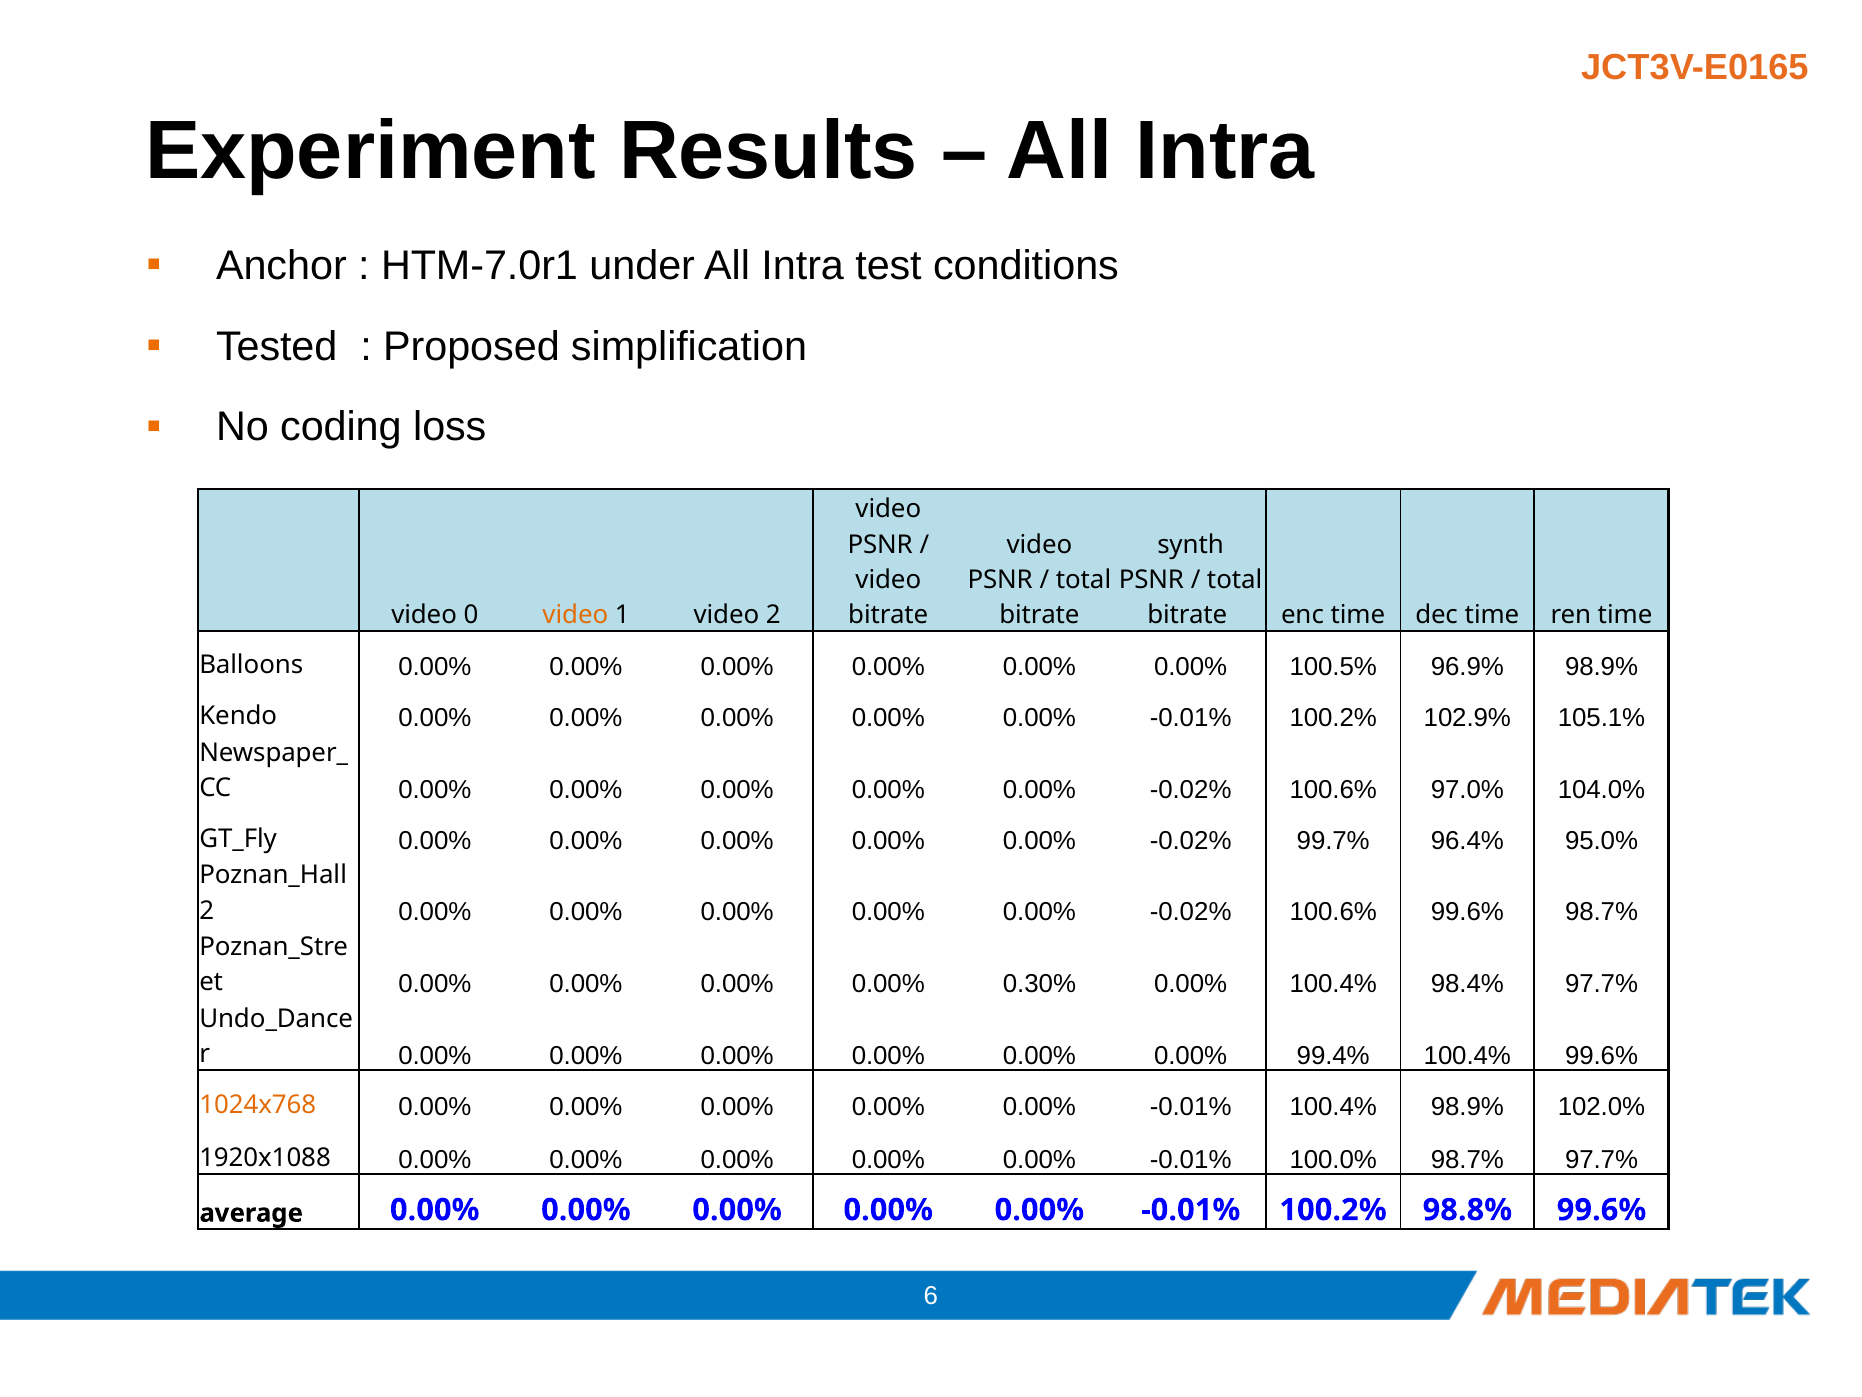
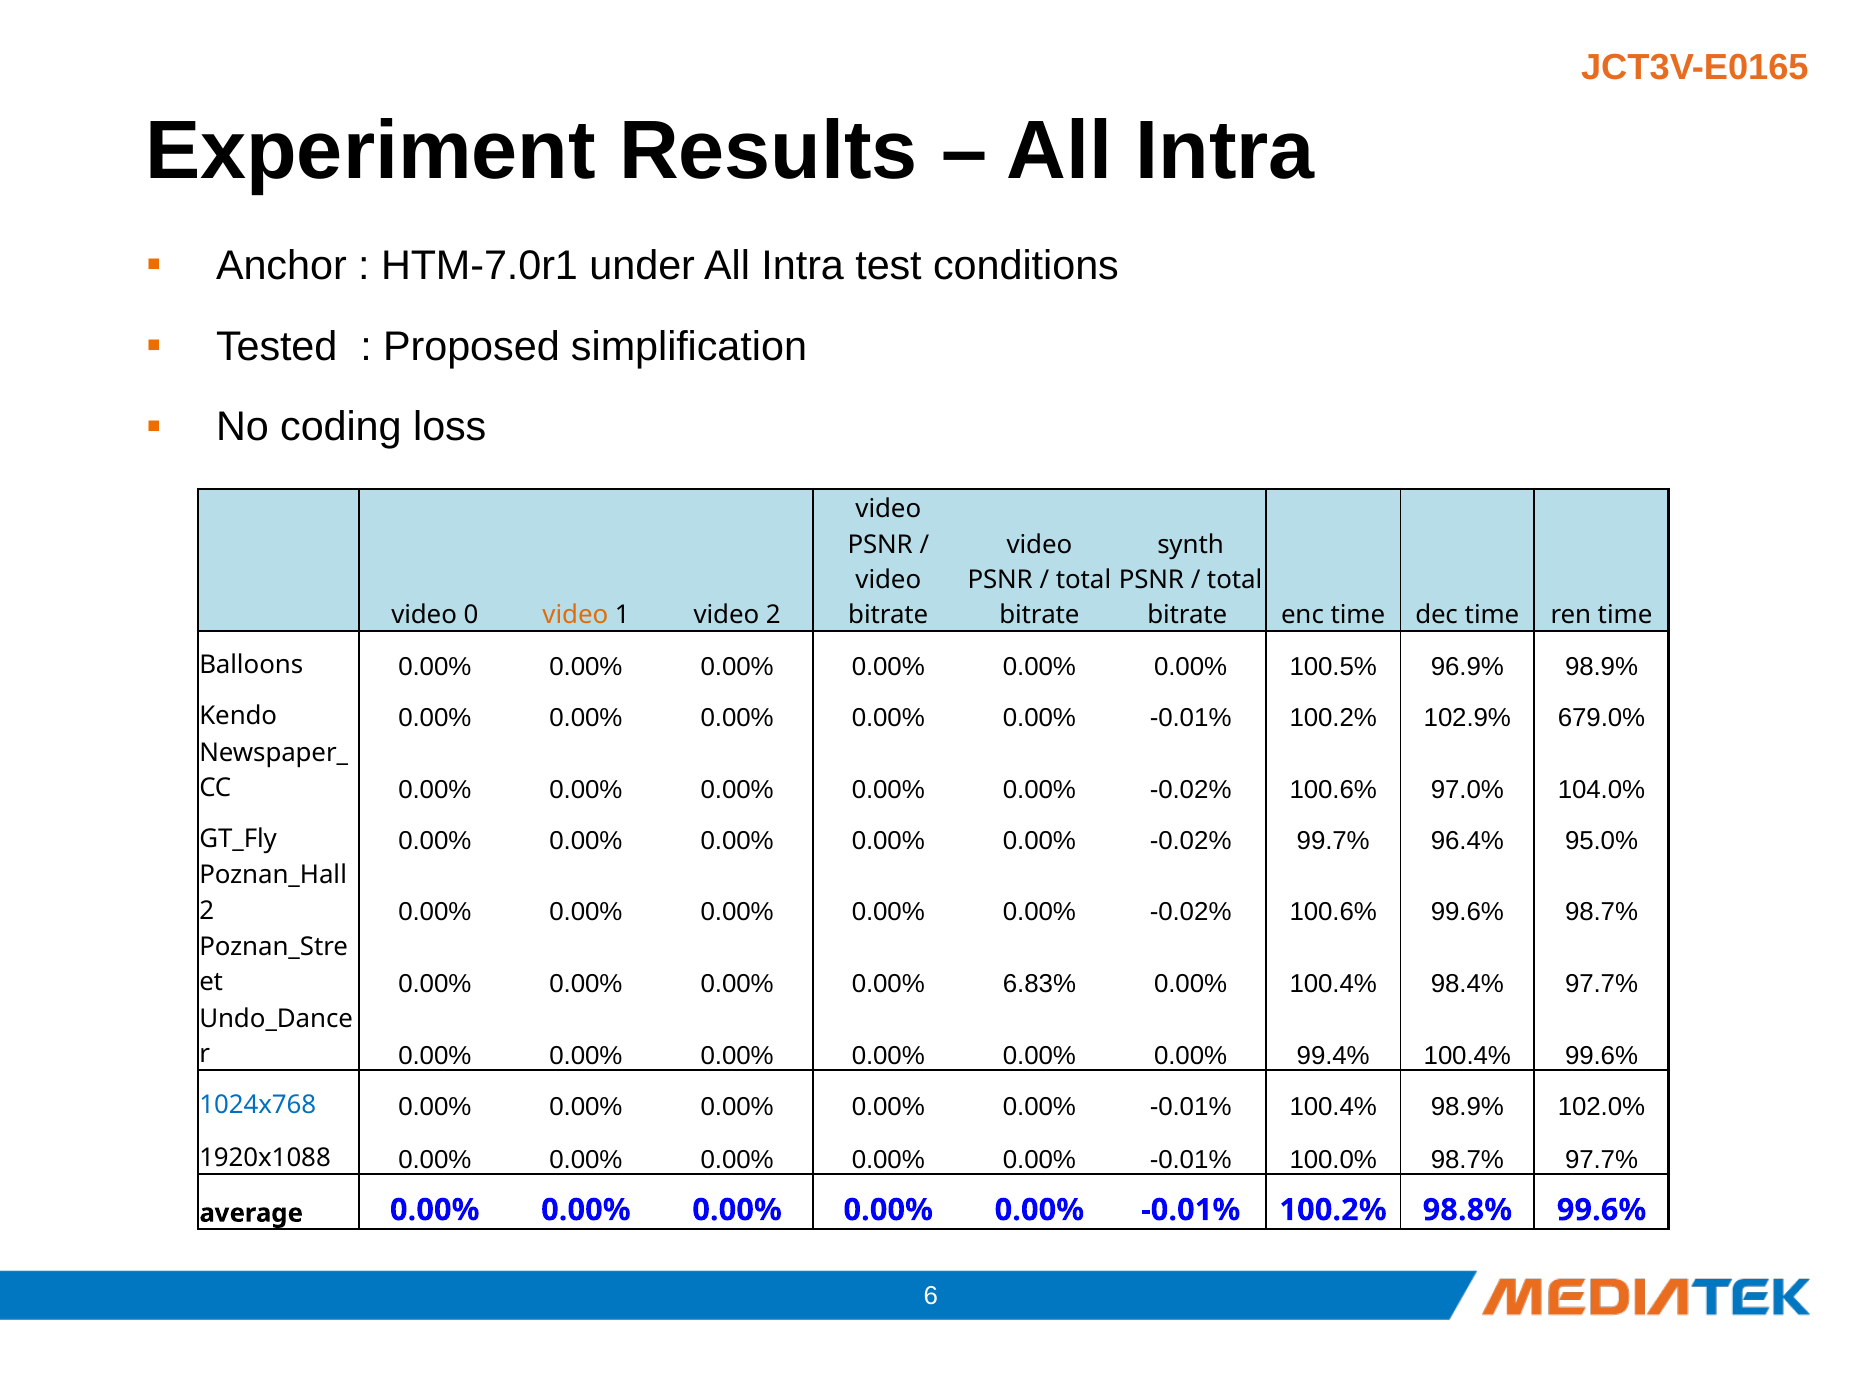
105.1%: 105.1% -> 679.0% (1602, 718)
0.30%: 0.30% -> 6.83% (1039, 984)
1024x768 colour: orange -> blue (258, 1104)
